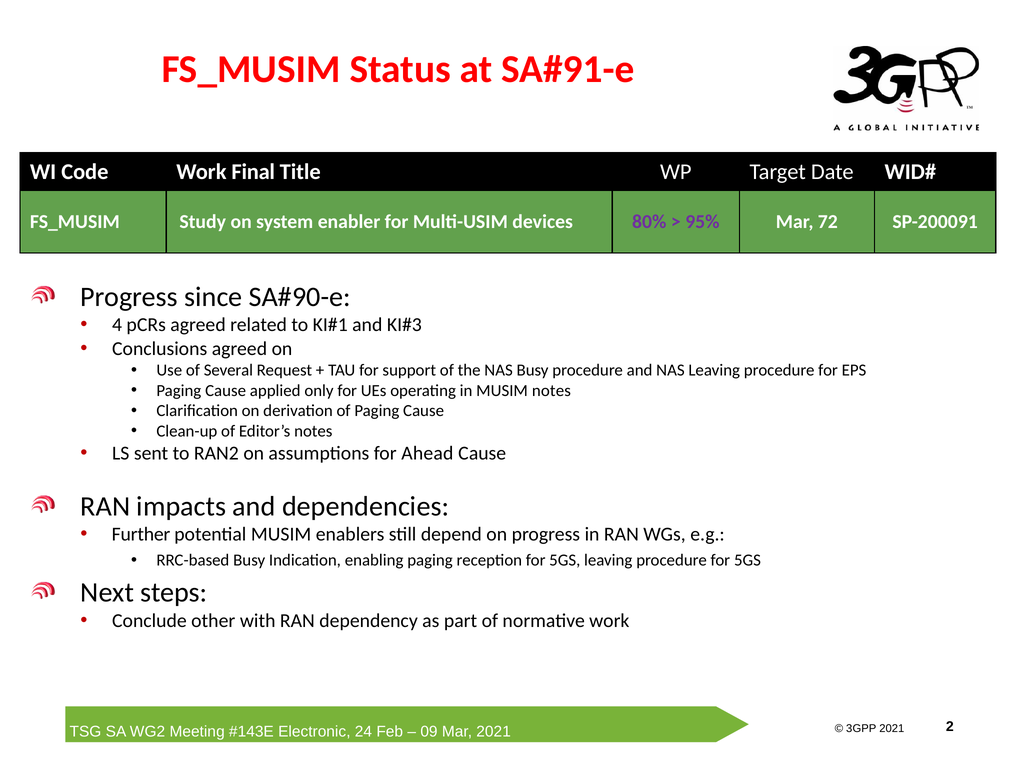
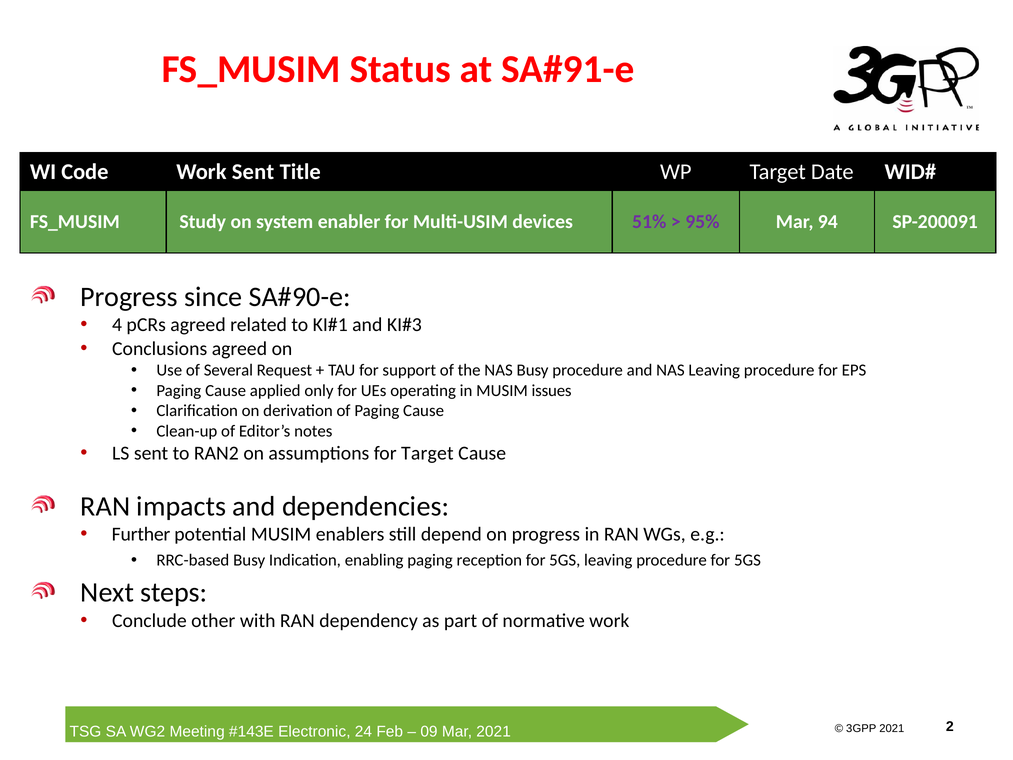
Work Final: Final -> Sent (253, 172)
80%: 80% -> 51% (649, 222)
72: 72 -> 94 (828, 222)
MUSIM notes: notes -> issues (552, 391)
for Ahead: Ahead -> Target (427, 453)
